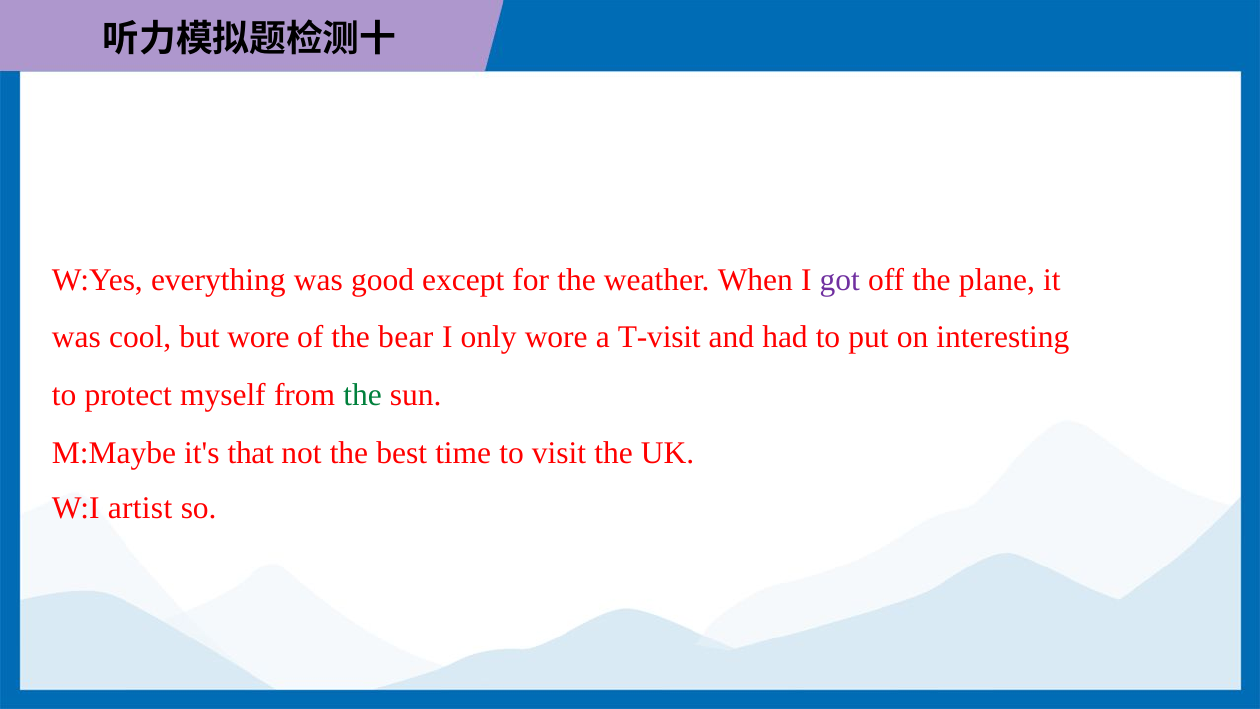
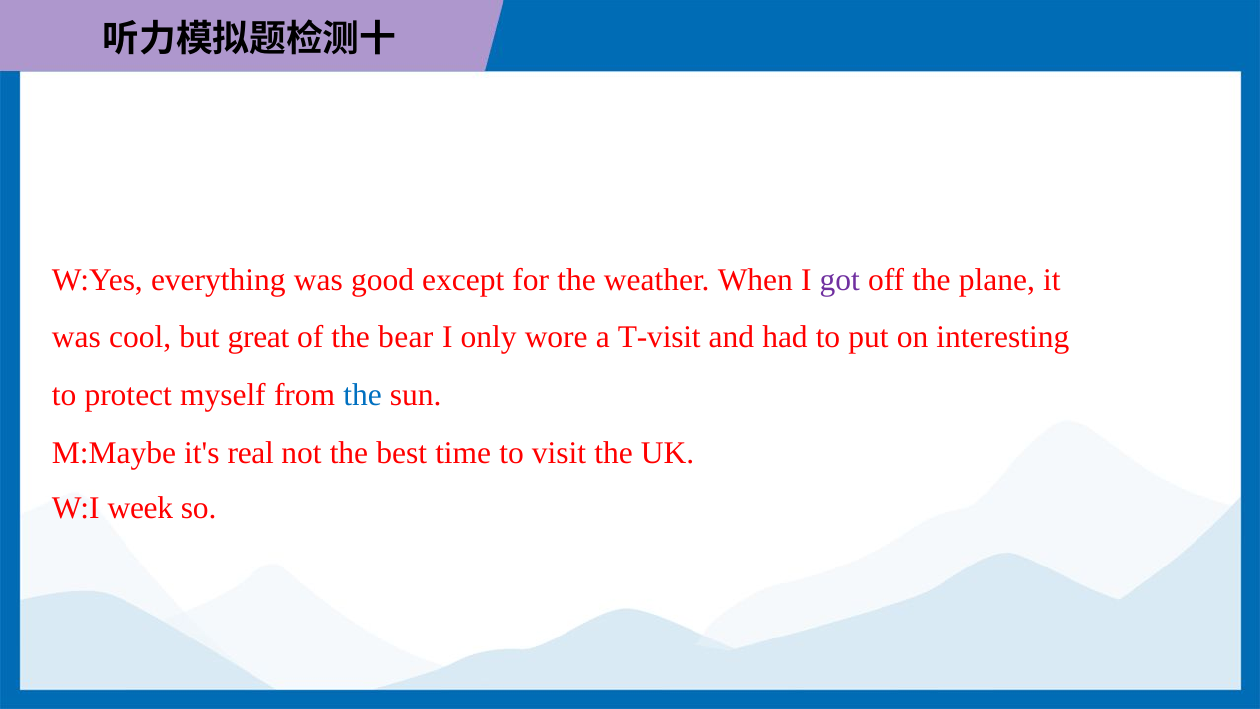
but wore: wore -> great (258, 337)
the colour: green -> blue (363, 395)
that: that -> real (251, 453)
artist: artist -> week (140, 508)
